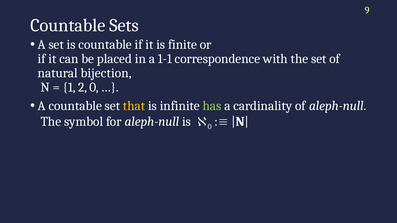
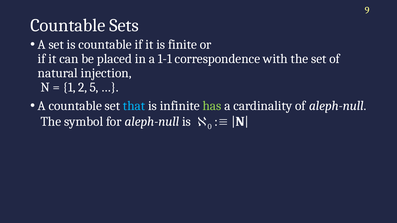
bijection: bijection -> injection (106, 73)
2 0: 0 -> 5 (94, 87)
that colour: yellow -> light blue (134, 106)
